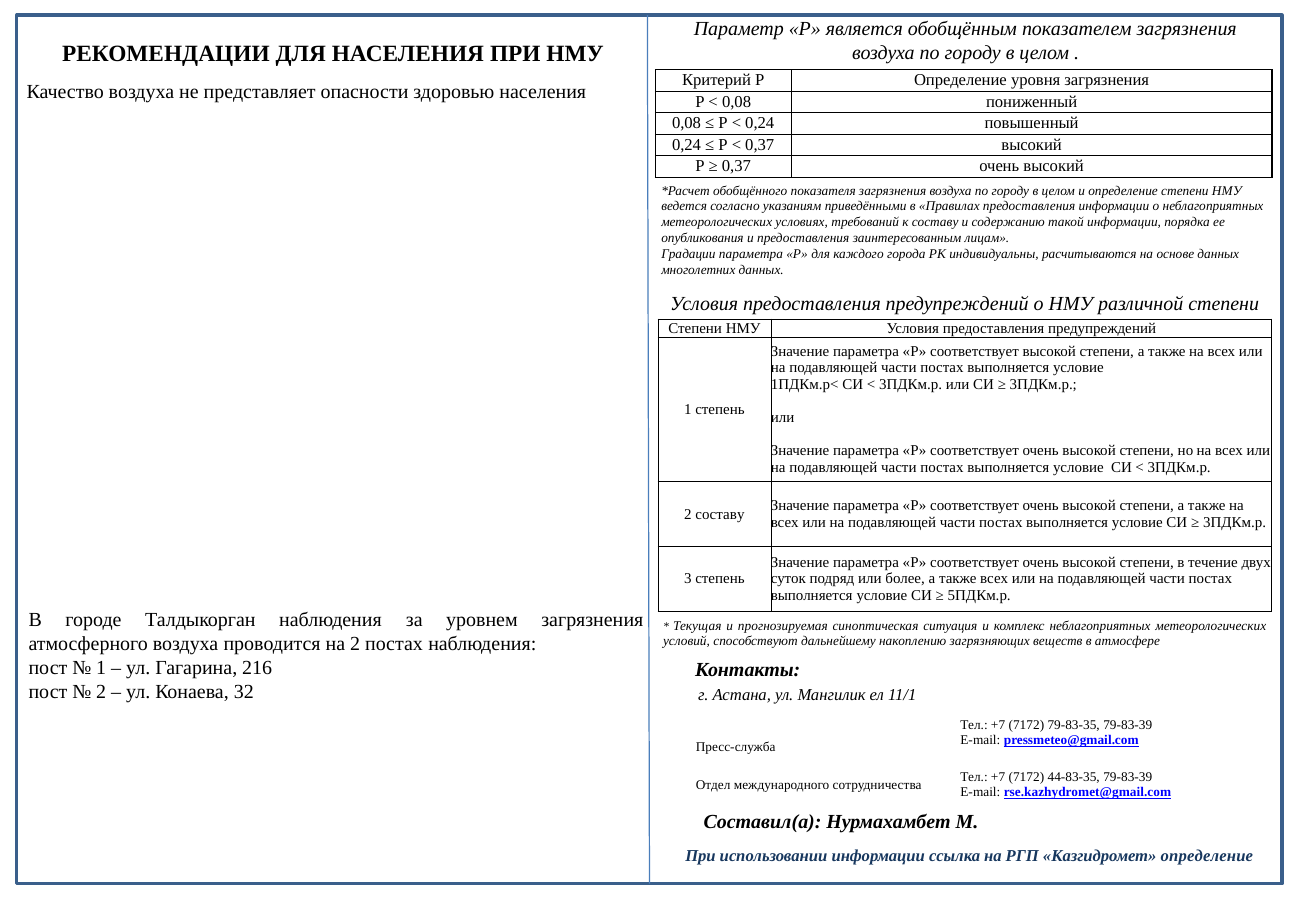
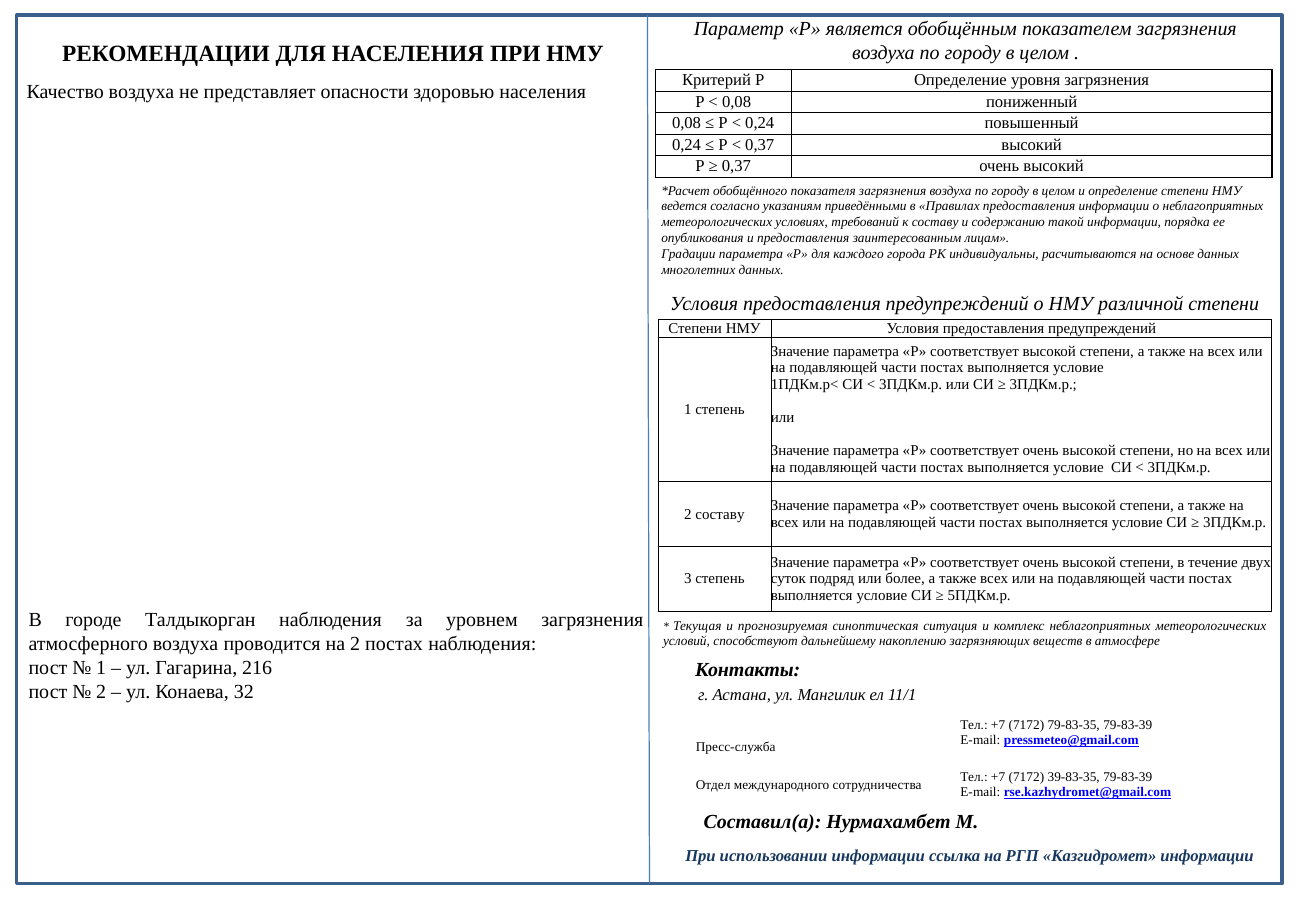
44-83-35: 44-83-35 -> 39-83-35 (1074, 777)
Казгидромет определение: определение -> информации (1207, 856)
